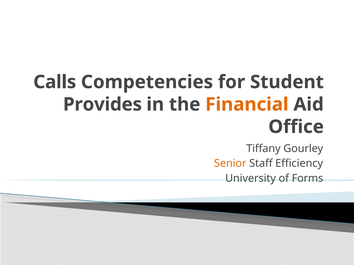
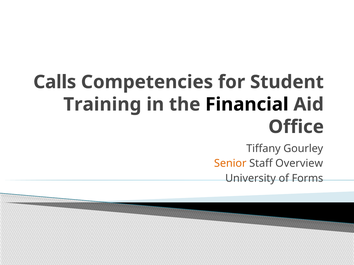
Provides: Provides -> Training (102, 105)
Financial colour: orange -> black (247, 105)
Efficiency: Efficiency -> Overview (299, 164)
